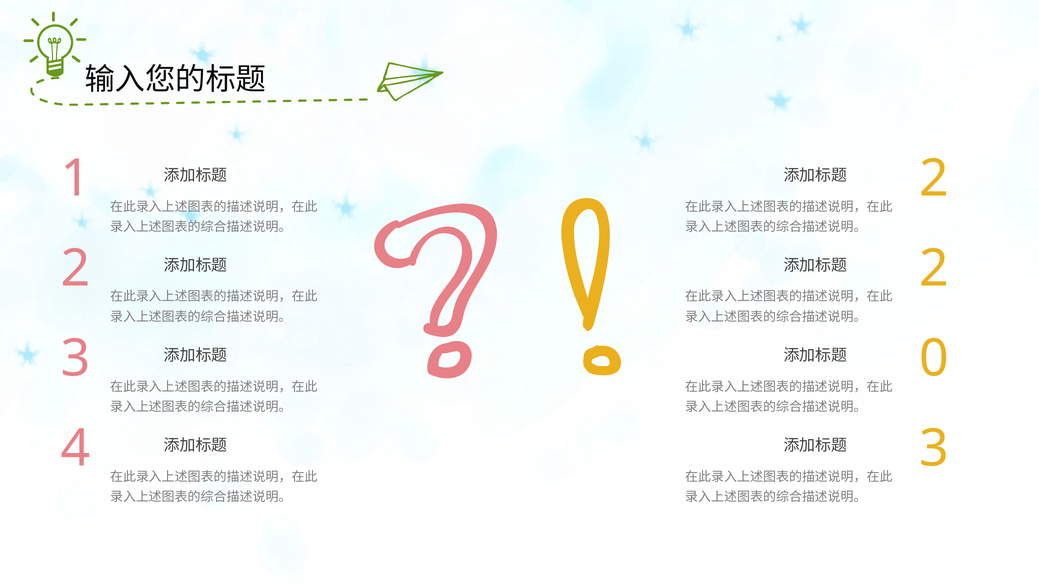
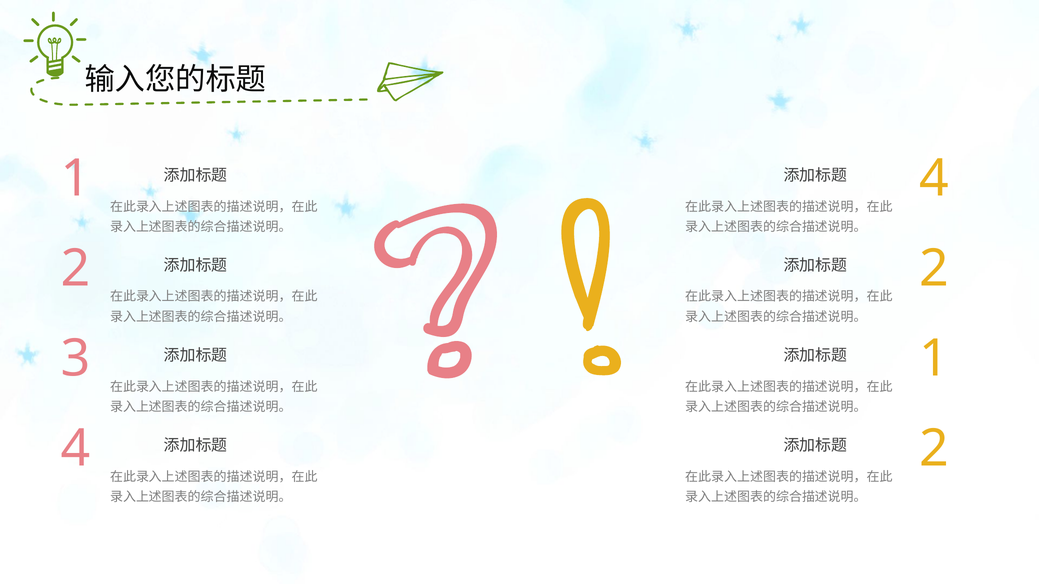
2: 2 -> 4 (934, 179)
0: 0 -> 1 (934, 359)
3: 3 -> 2 (934, 449)
